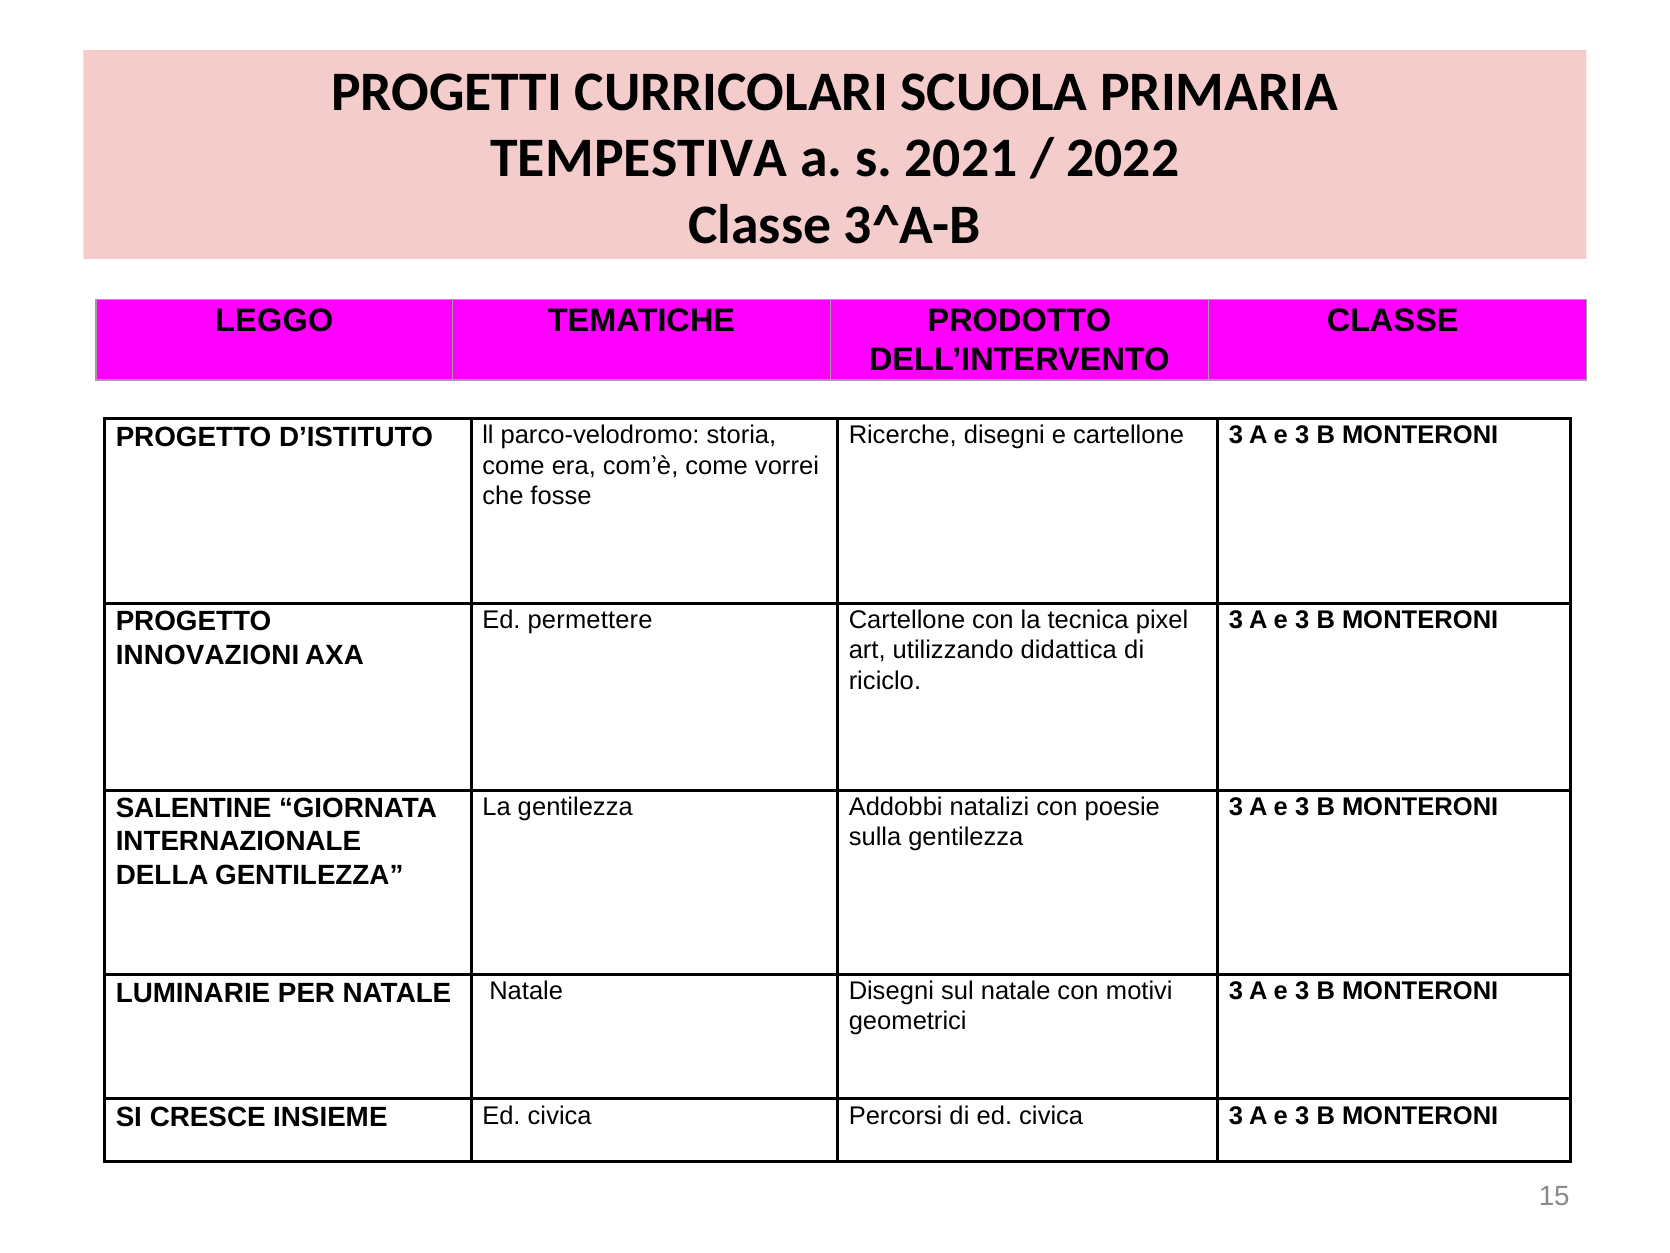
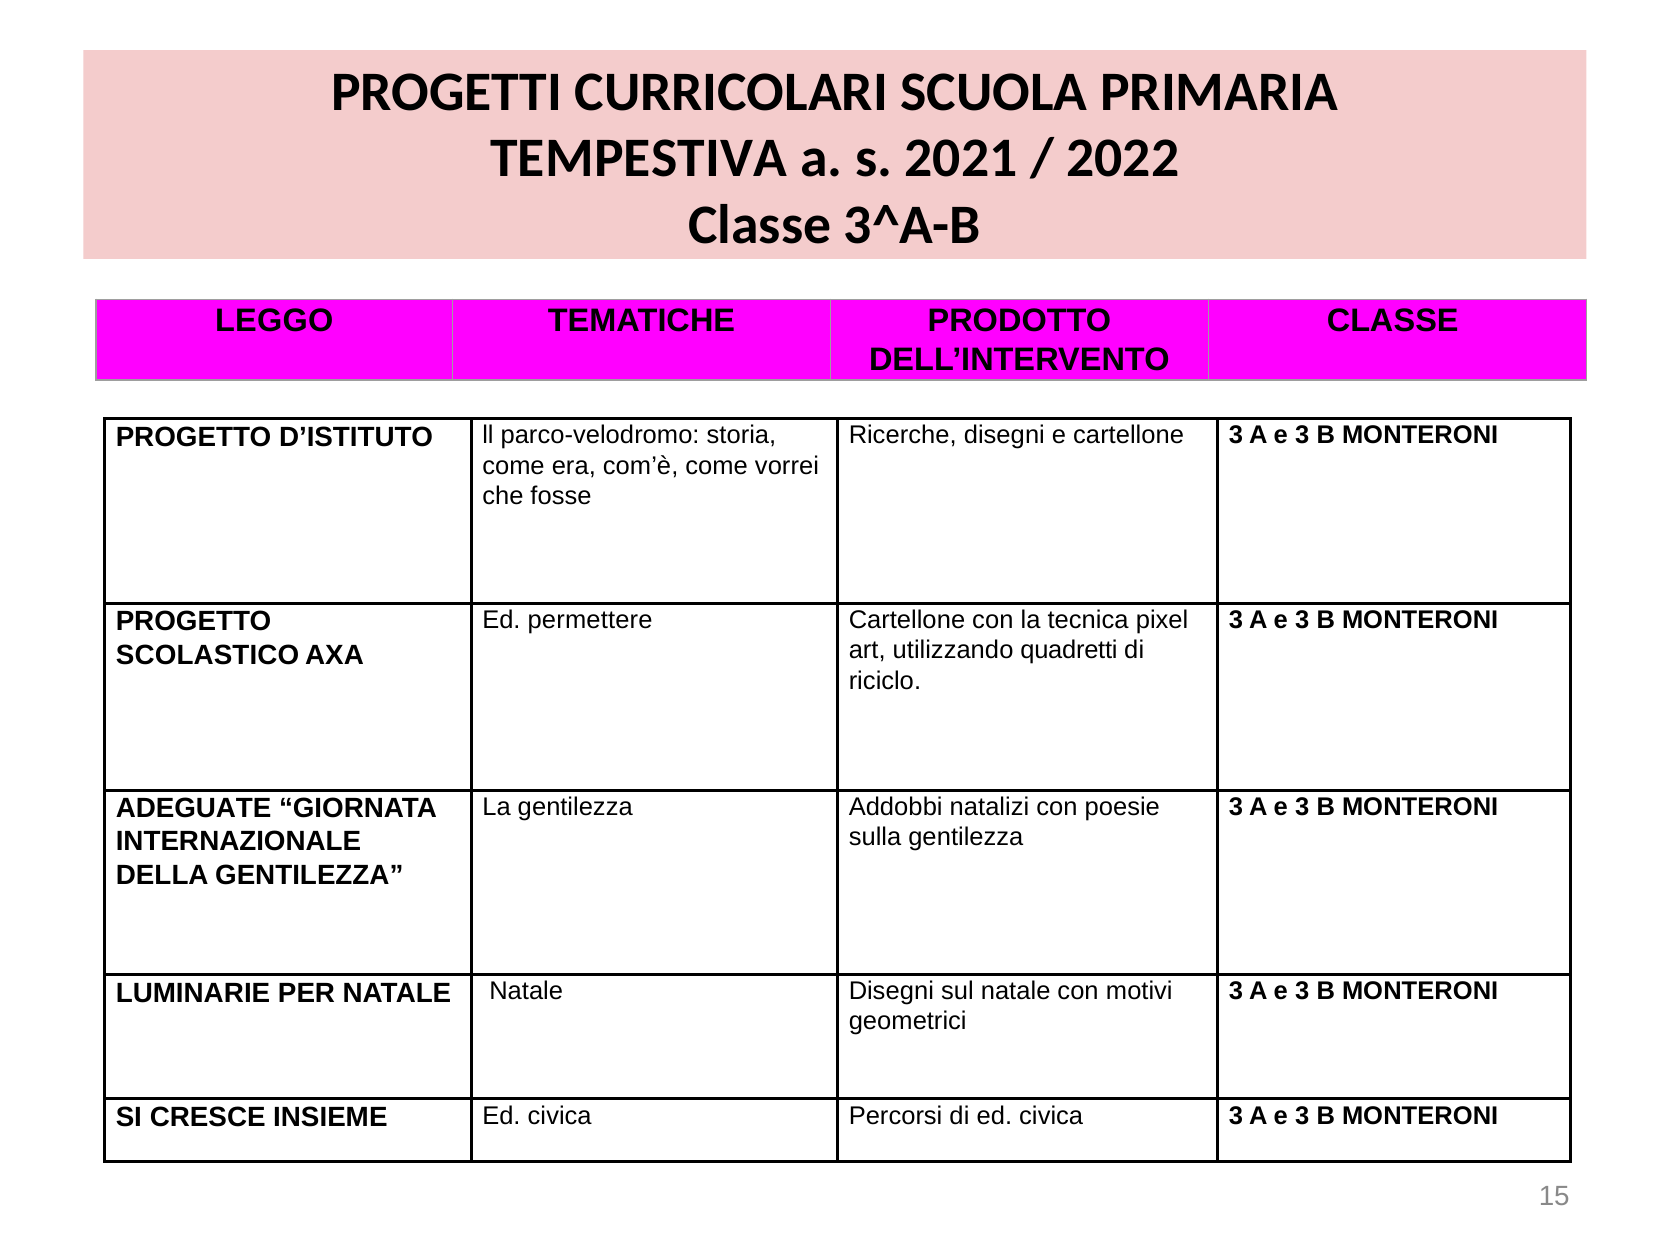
didattica: didattica -> quadretti (1069, 650)
INNOVAZIONI: INNOVAZIONI -> SCOLASTICO (208, 655)
SALENTINE: SALENTINE -> ADEGUATE (194, 808)
